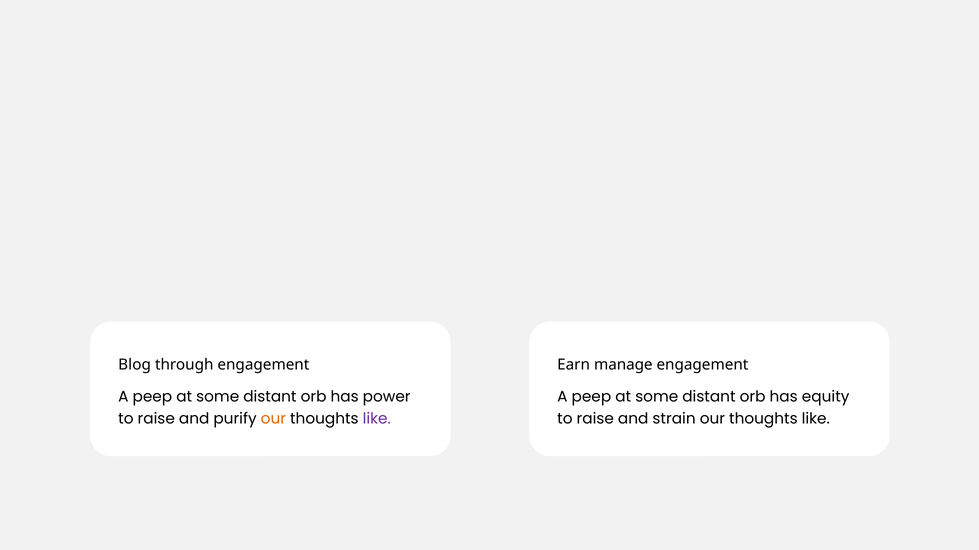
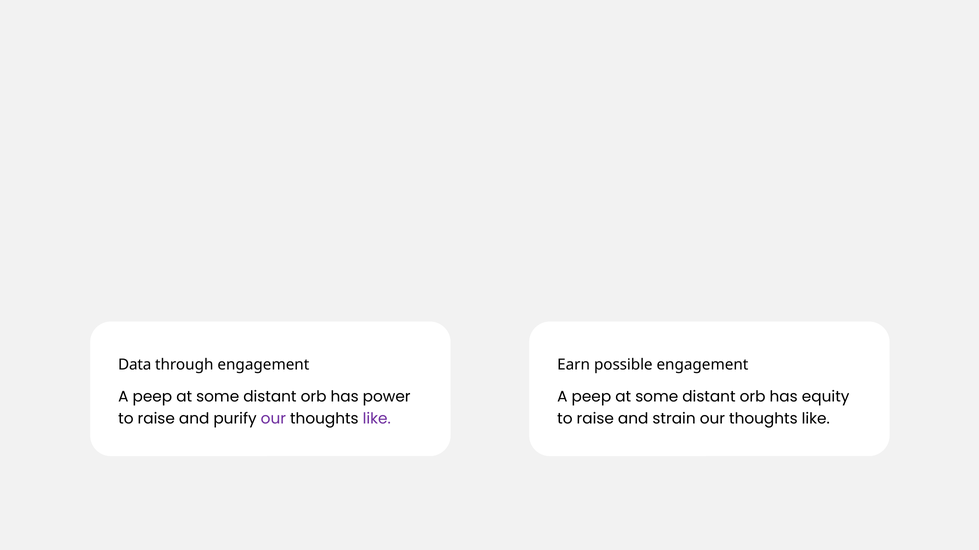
Blog: Blog -> Data (135, 365)
manage: manage -> possible (623, 365)
our colour: orange -> purple (273, 419)
